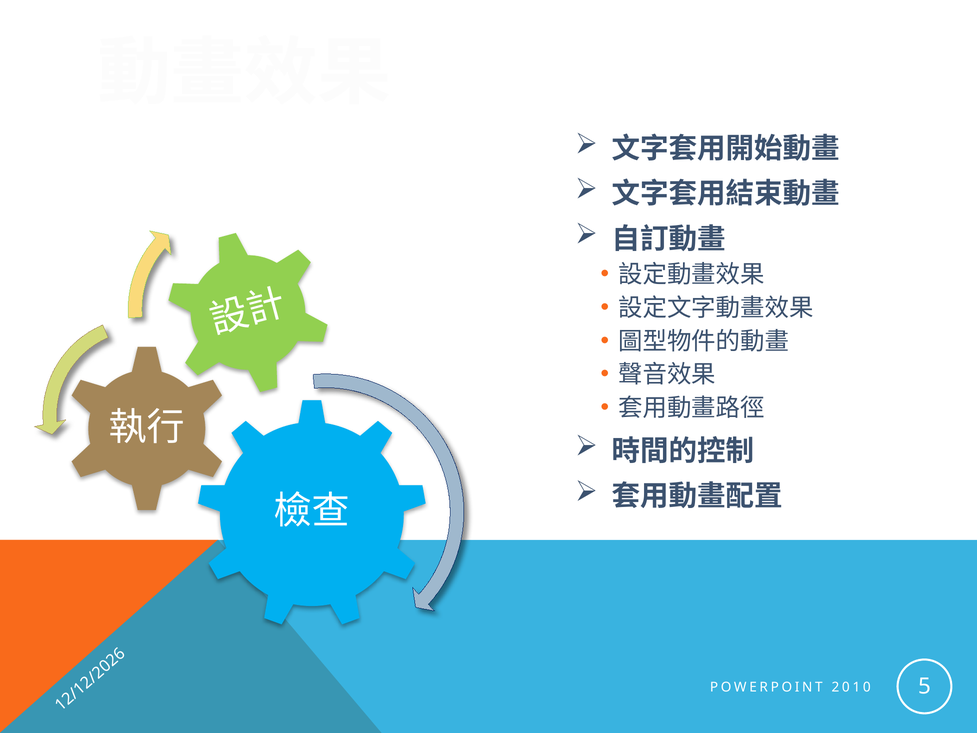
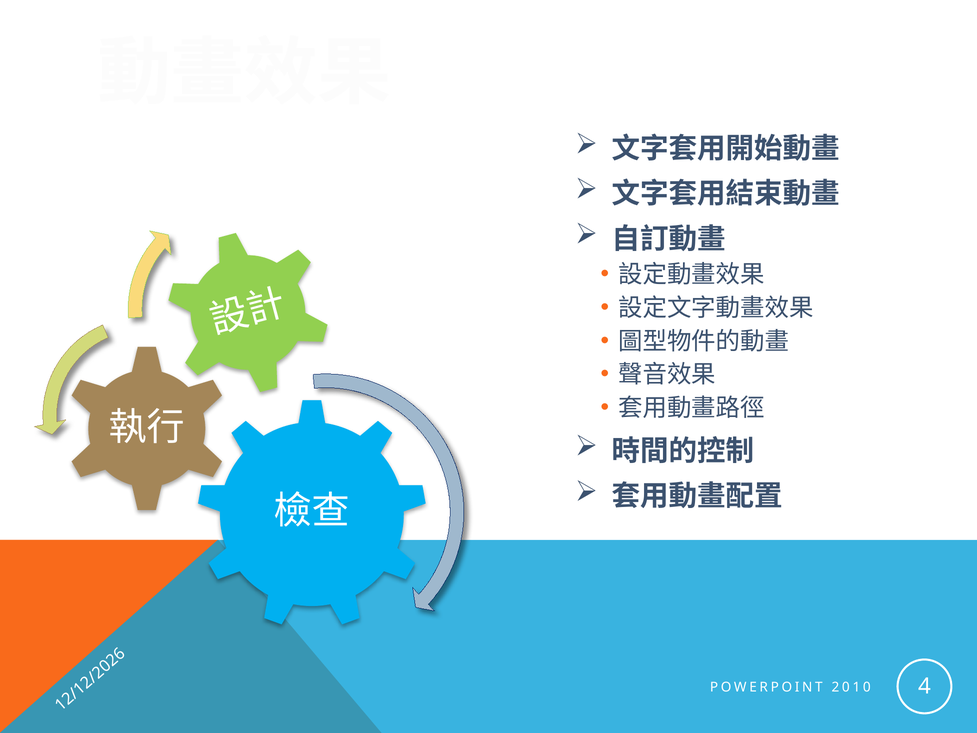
5: 5 -> 4 (924, 686)
